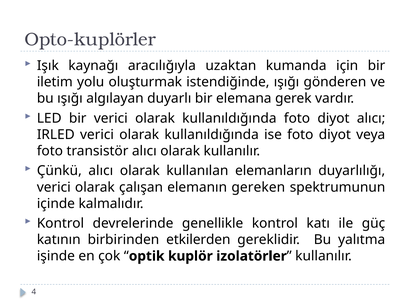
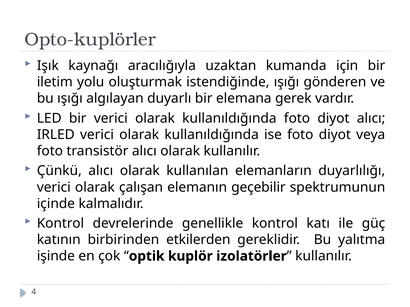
gereken: gereken -> geçebilir (258, 187)
